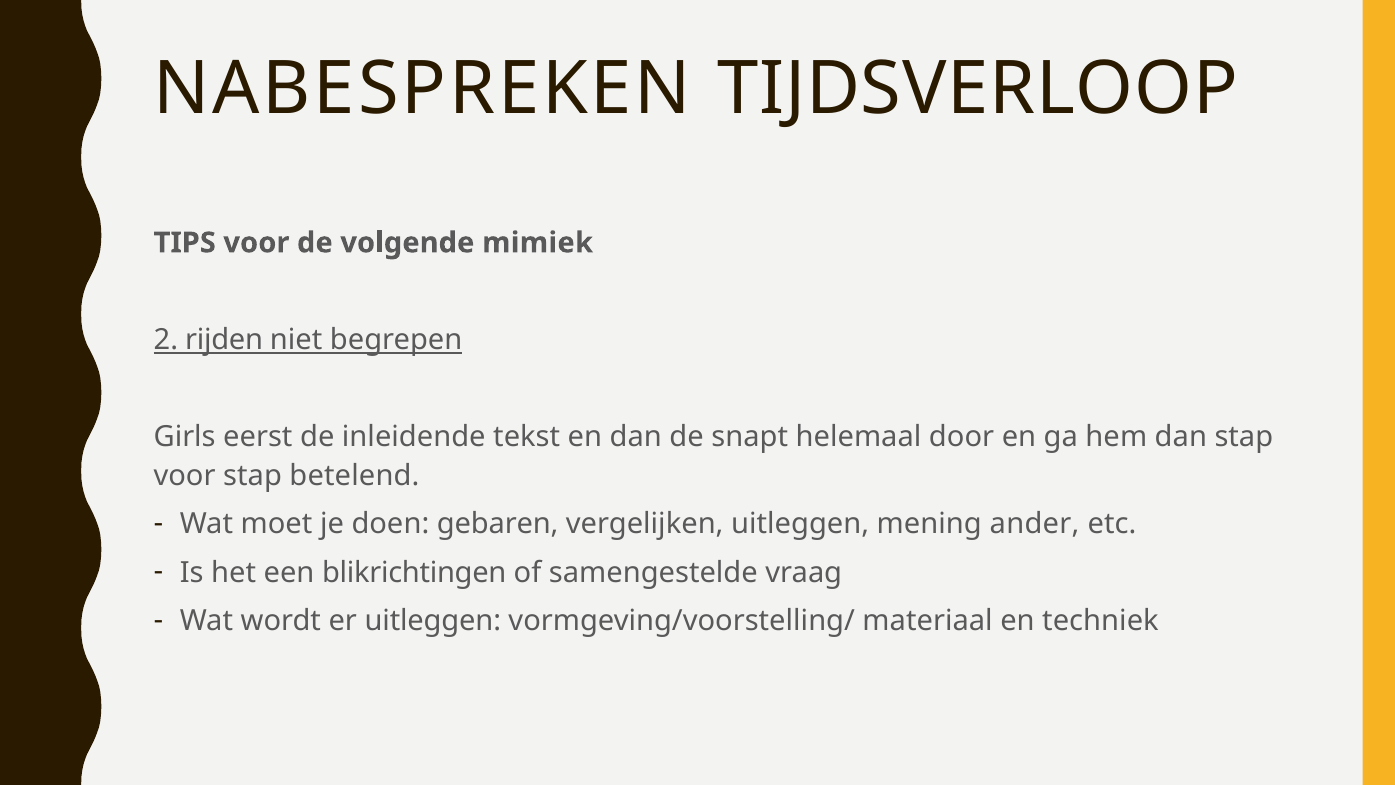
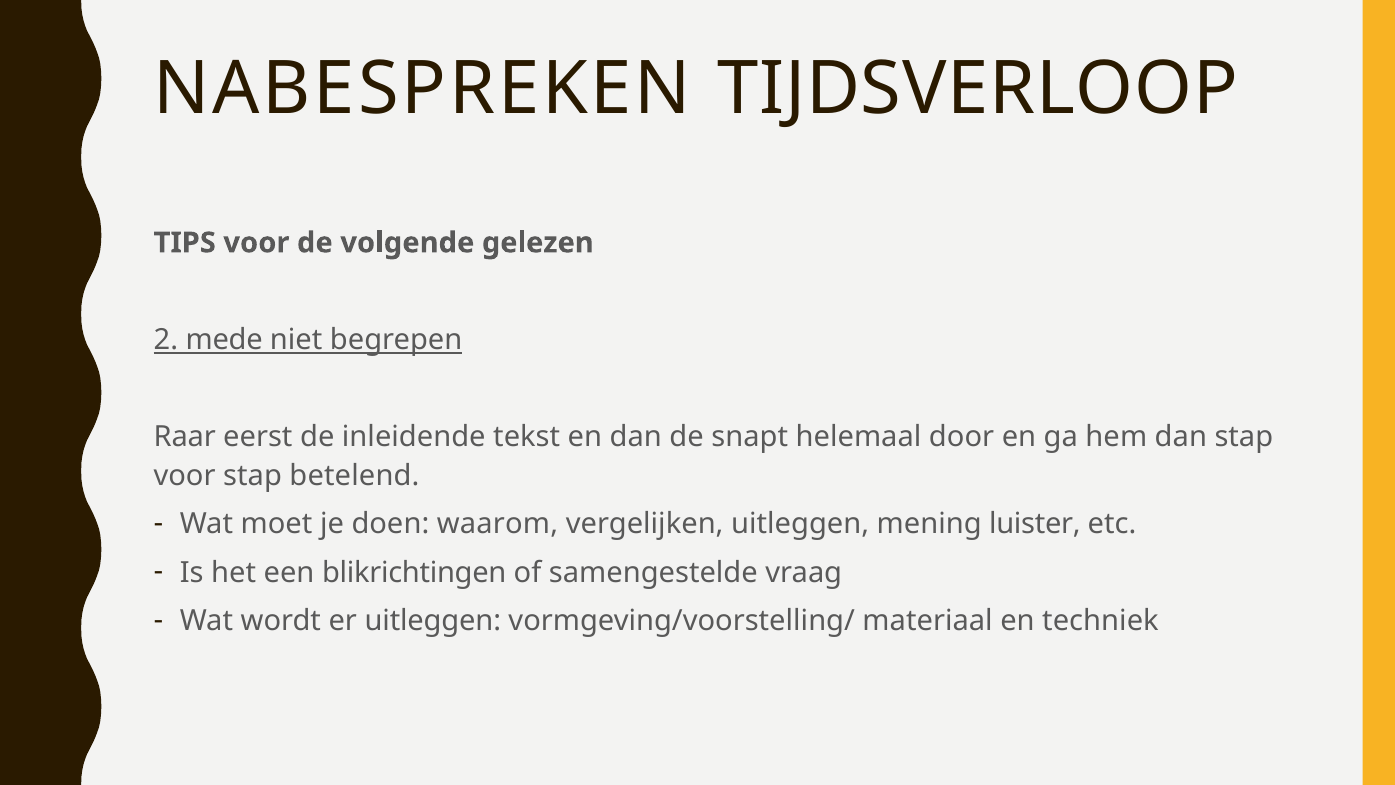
mimiek: mimiek -> gelezen (538, 243)
rijden: rijden -> mede (224, 340)
Girls: Girls -> Raar (185, 437)
gebaren: gebaren -> waarom (498, 524)
ander: ander -> luister (1035, 524)
